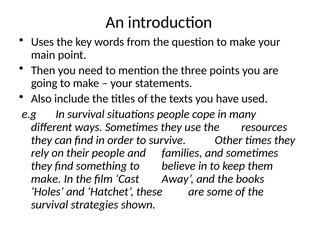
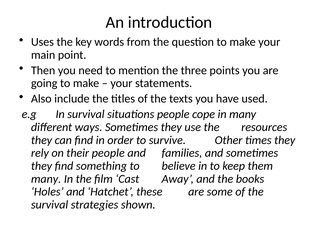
make: make -> many (46, 178)
